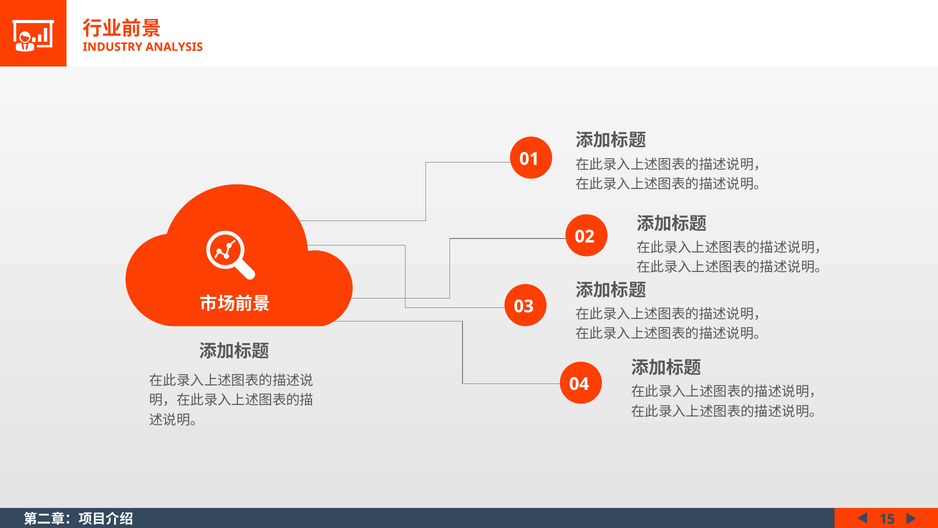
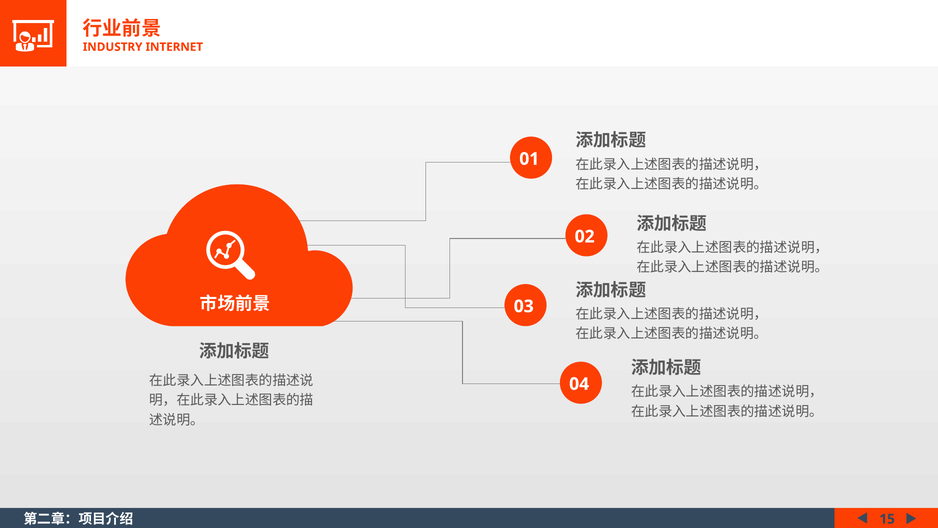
ANALYSIS: ANALYSIS -> INTERNET (174, 47)
